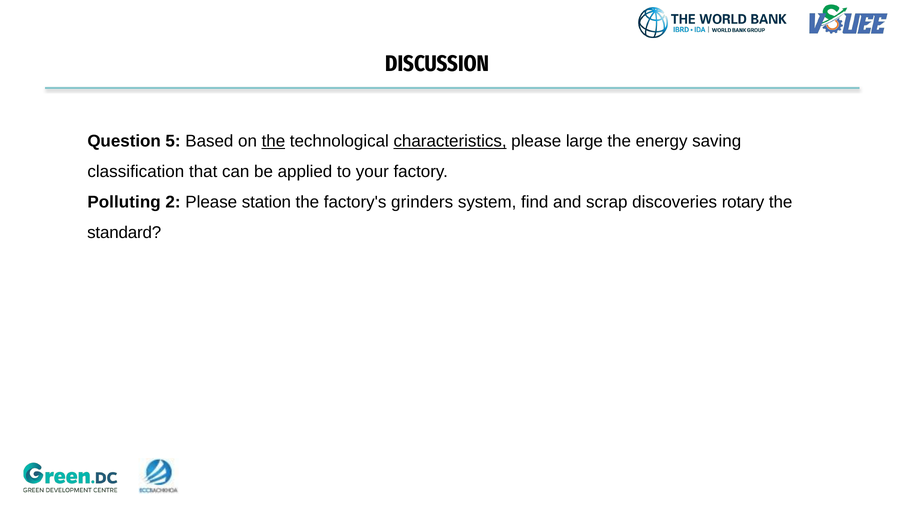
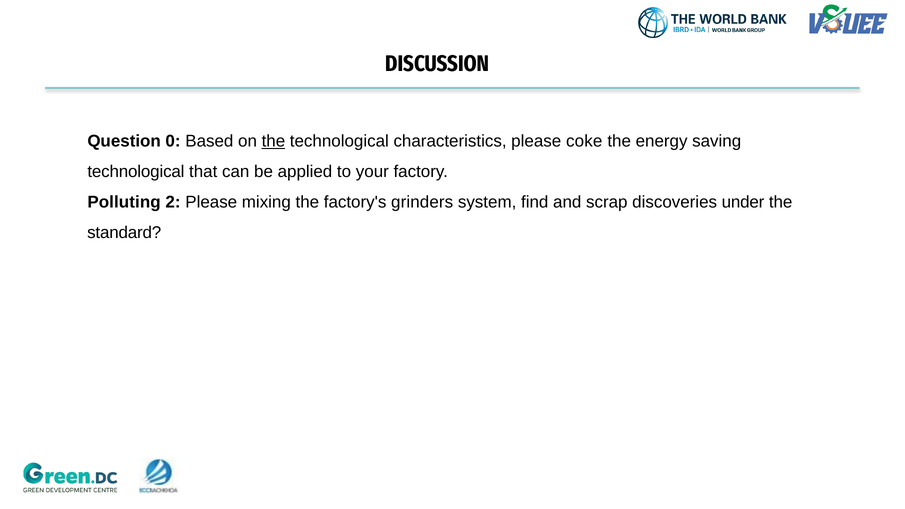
5: 5 -> 0 (173, 141)
characteristics underline: present -> none (450, 141)
large: large -> coke (584, 141)
classification: classification -> technological (136, 172)
station: station -> mixing (266, 202)
rotary: rotary -> under (743, 202)
